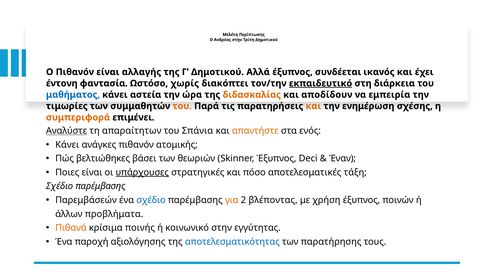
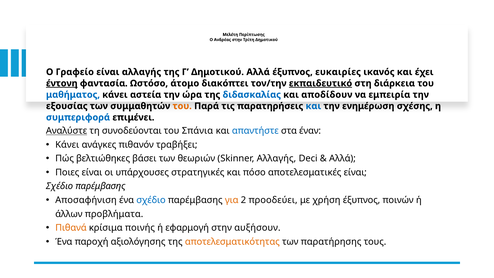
Ο Πιθανόν: Πιθανόν -> Γραφείο (75, 72)
συνδέεται: συνδέεται -> ευκαιρίες (338, 72)
έντονη underline: none -> present (62, 83)
χωρίς: χωρίς -> άτομο (185, 83)
διδασκαλίας colour: orange -> blue (252, 95)
τιμωρίες: τιμωρίες -> εξουσίας (67, 106)
και colour: orange -> blue (313, 106)
συμπεριφορά colour: orange -> blue (78, 117)
απαραίτητων: απαραίτητων -> συνοδεύονται (132, 131)
απαντήστε colour: orange -> blue (255, 131)
ενός: ενός -> έναν (310, 131)
ατομικής: ατομικής -> τραβήξει (177, 145)
Skinner Έξυπνος: Έξυπνος -> Αλλαγής (276, 158)
Έναν: Έναν -> Αλλά (342, 158)
υπάρχουσες underline: present -> none (142, 172)
αποτελεσματικές τάξη: τάξη -> είναι (355, 172)
Παρεμβάσεών: Παρεμβάσεών -> Αποσαφήνιση (86, 200)
βλέποντας: βλέποντας -> προοδεύει (273, 200)
κοινωνικό: κοινωνικό -> εφαρμογή (187, 228)
εγγύτητας: εγγύτητας -> αυξήσουν (257, 228)
αποτελεσματικότητας colour: blue -> orange (232, 242)
